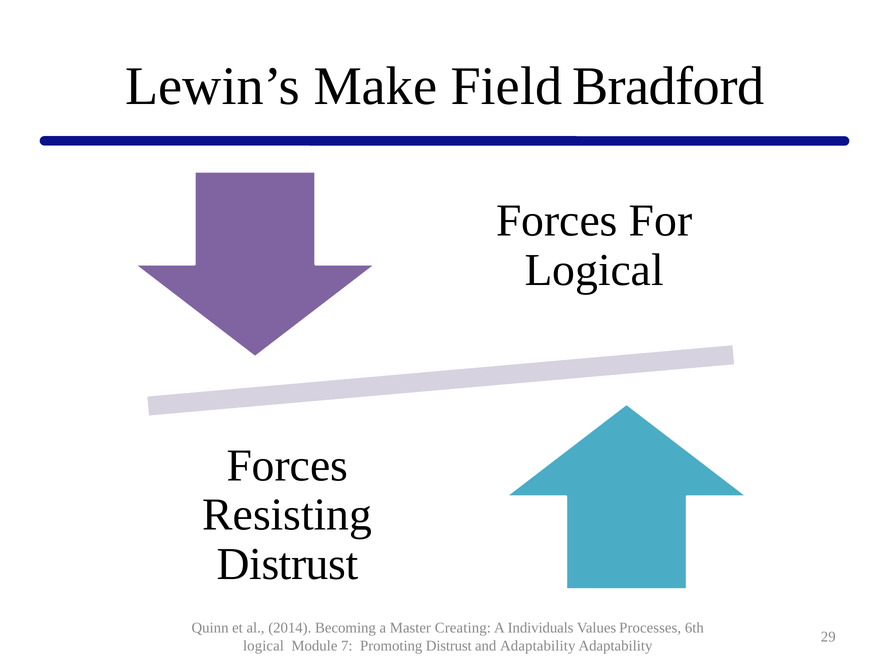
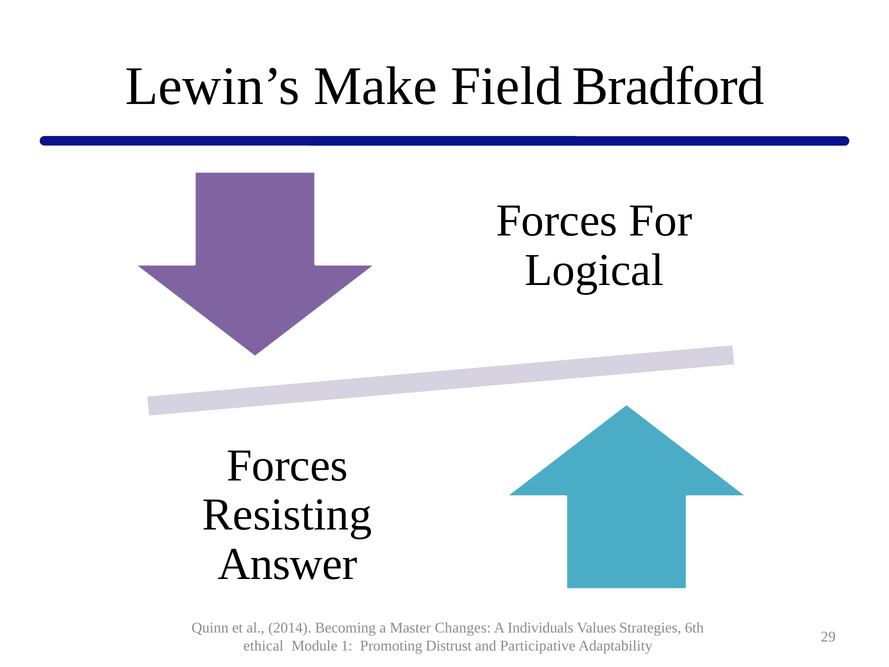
Distrust: Distrust -> Answer (288, 564)
Creating: Creating -> Changes (463, 628)
Processes: Processes -> Strategies (650, 628)
logical: logical -> ethical (263, 646)
7: 7 -> 1 (347, 646)
and Adaptability: Adaptability -> Participative (538, 646)
